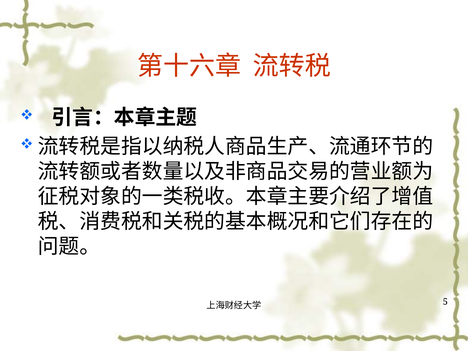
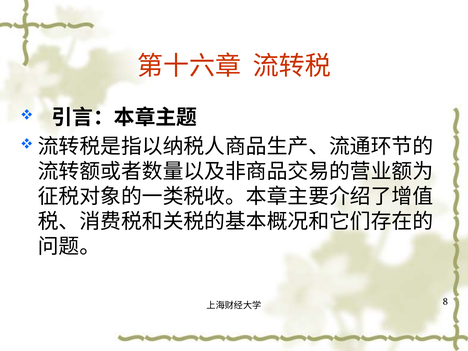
5: 5 -> 8 (445, 302)
